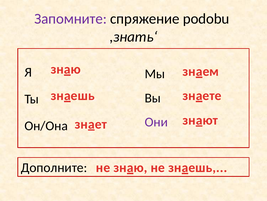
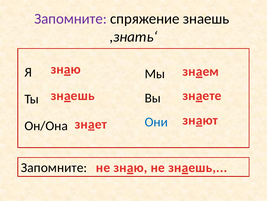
спряжение podobu: podobu -> знаешь (206, 19)
Они colour: purple -> blue (156, 122)
Дополните: Дополните -> Запомните (54, 167)
